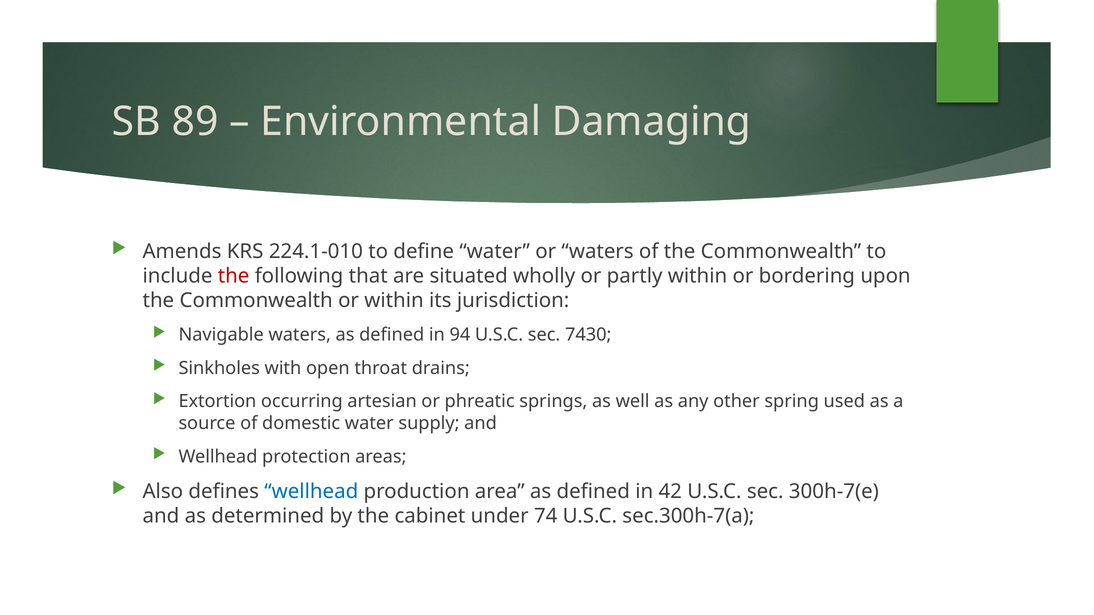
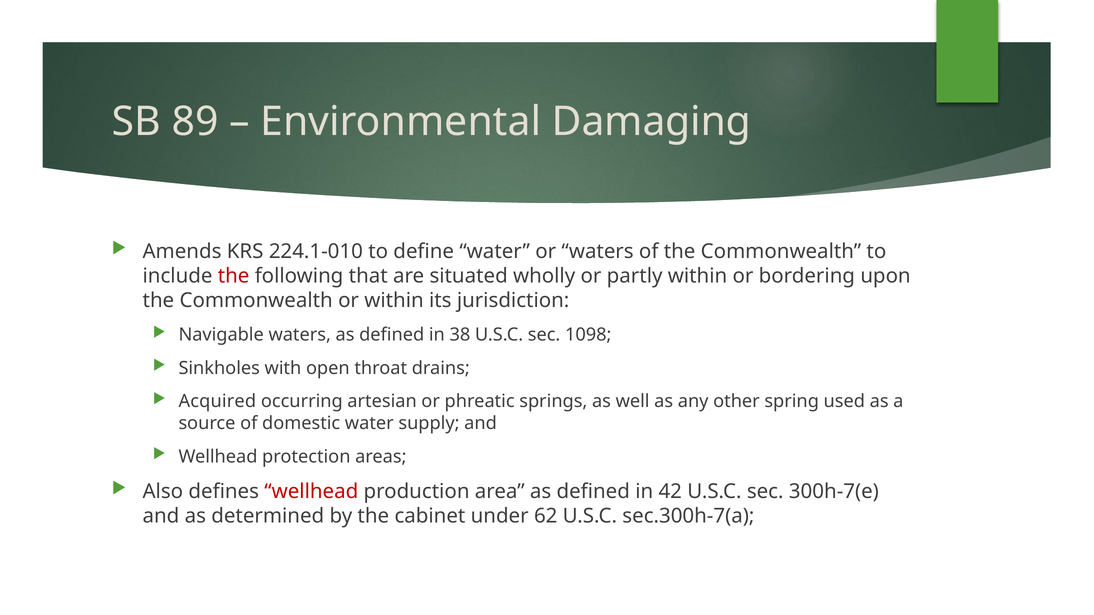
94: 94 -> 38 (460, 335)
7430: 7430 -> 1098 (588, 335)
Extortion: Extortion -> Acquired (217, 402)
wellhead colour: blue -> red (311, 492)
74: 74 -> 62 (546, 516)
